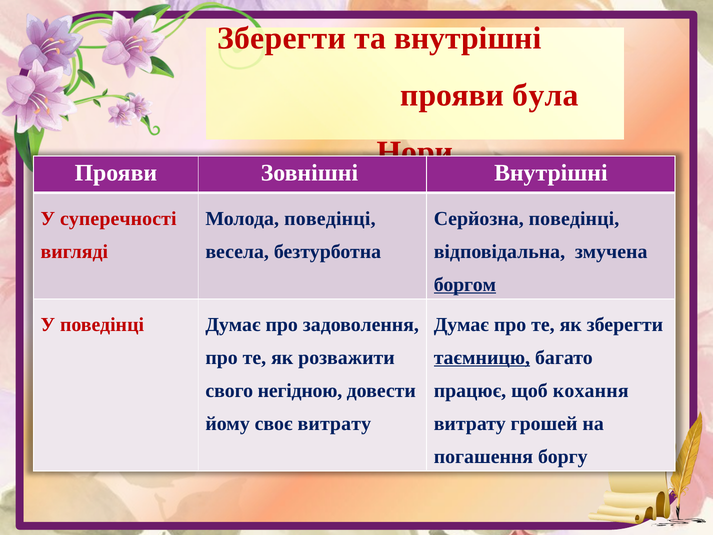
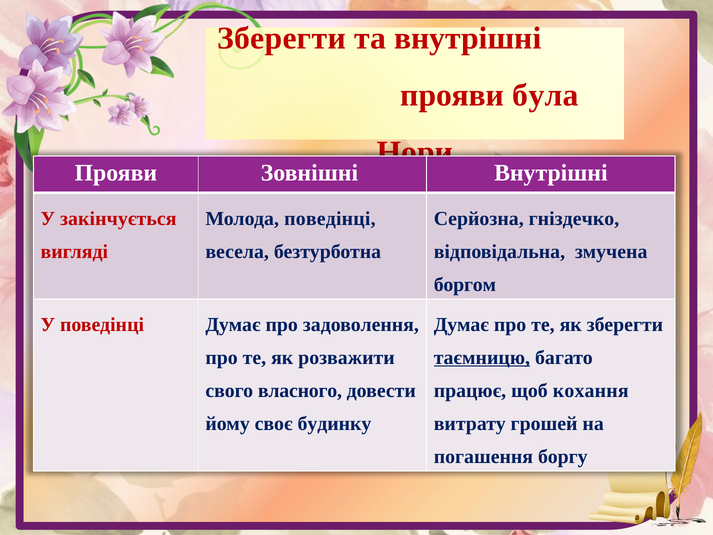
суперечності: суперечності -> закінчується (118, 218)
Серйозна поведінці: поведінці -> гніздечко (574, 218)
боргом underline: present -> none (465, 284)
негідною: негідною -> власного (300, 390)
своє витрату: витрату -> будинку (334, 423)
